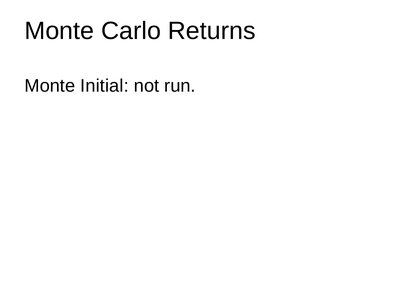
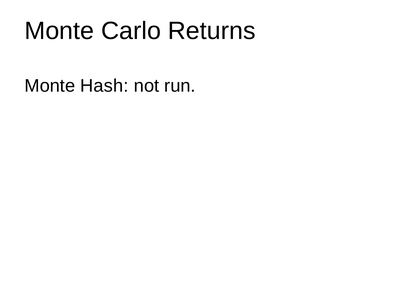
Initial: Initial -> Hash (104, 86)
